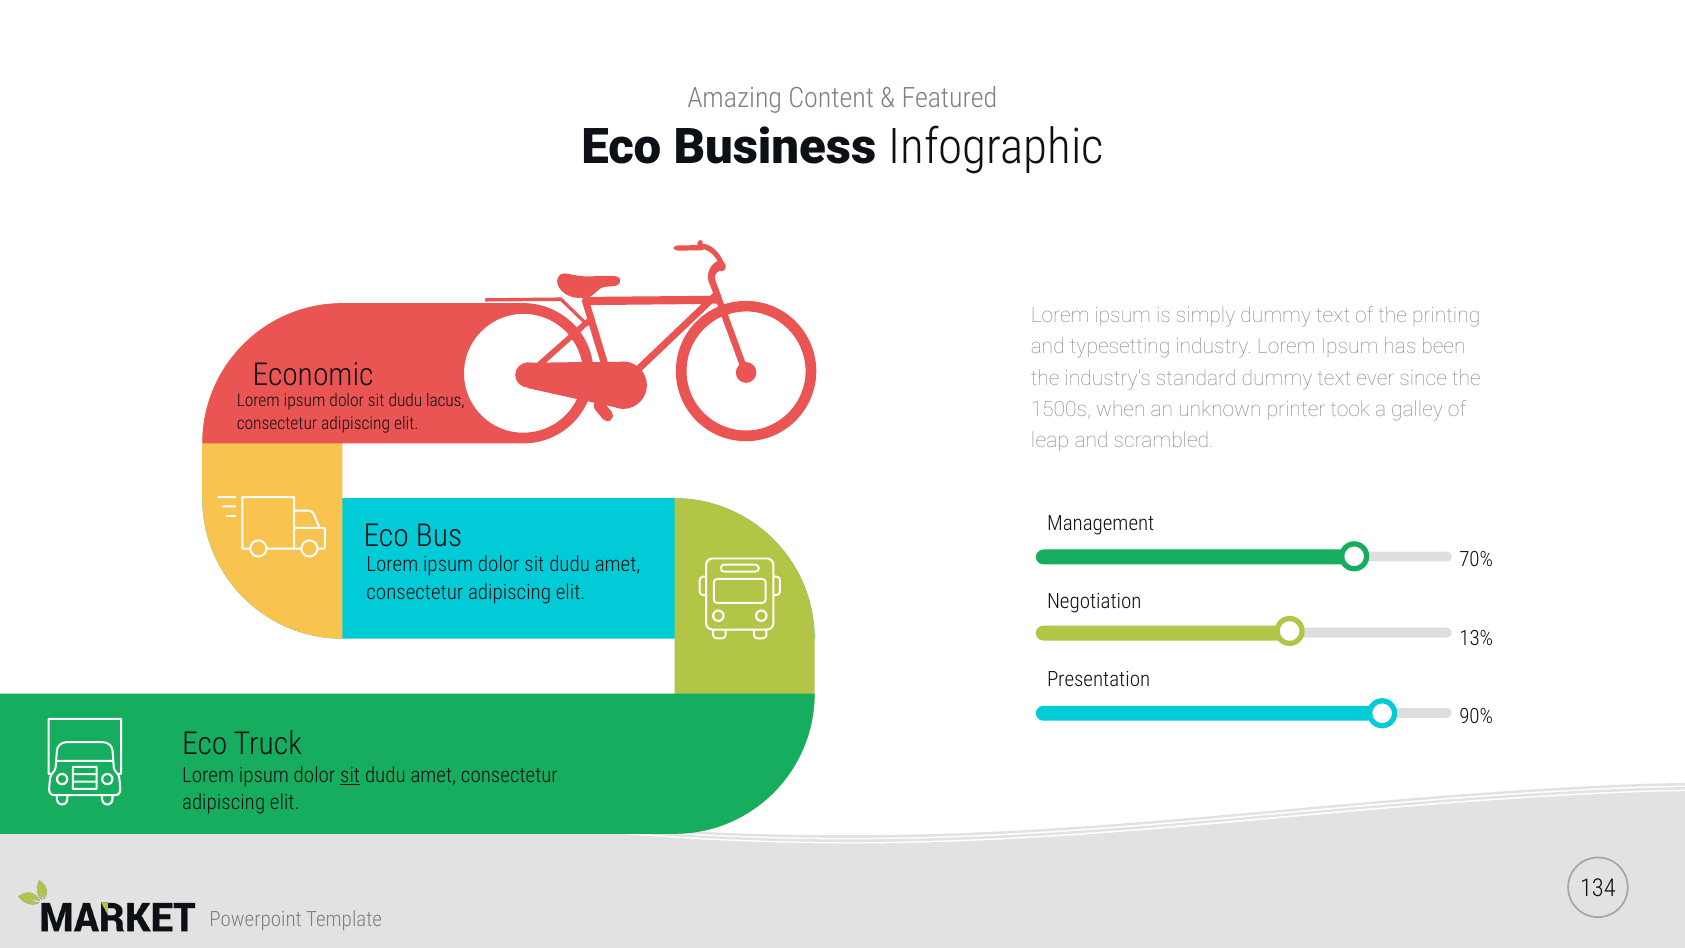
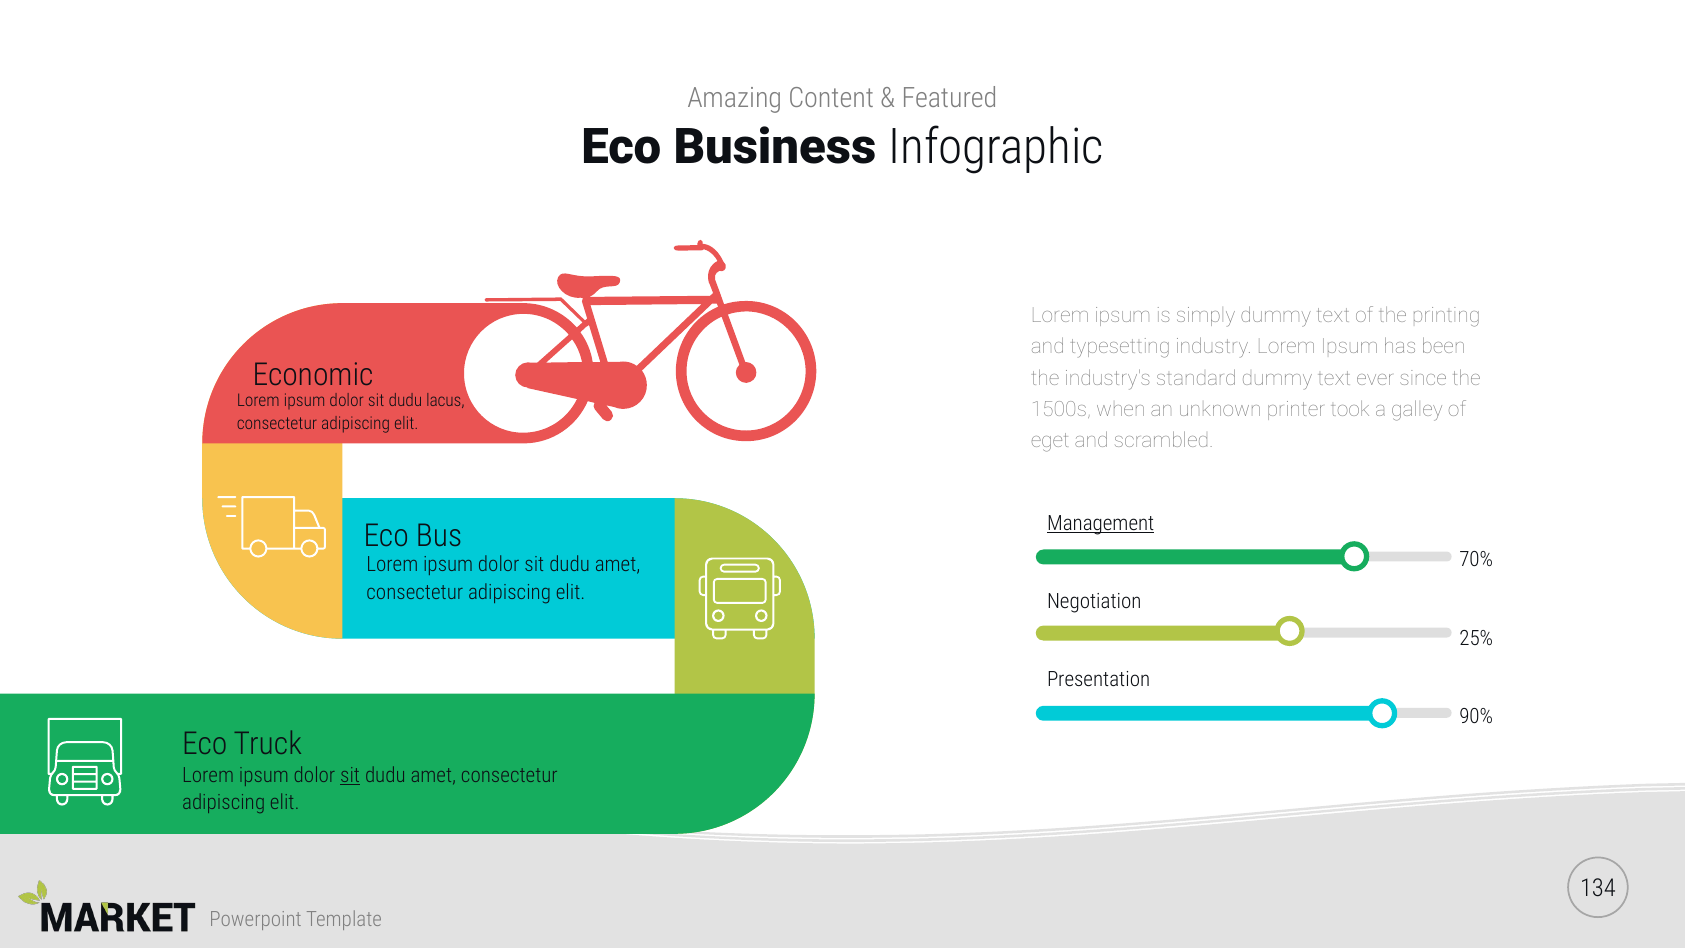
leap: leap -> eget (1050, 441)
Management underline: none -> present (1101, 523)
13%: 13% -> 25% (1476, 638)
